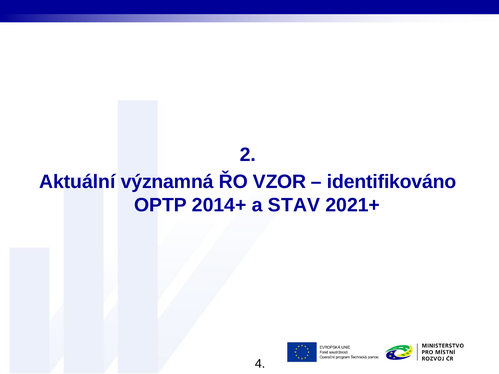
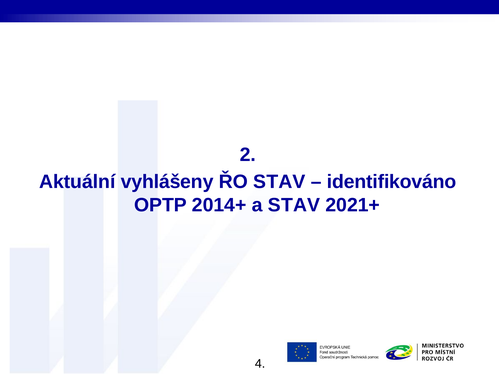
významná: významná -> vyhlášeny (167, 182)
ŘO VZOR: VZOR -> STAV (279, 182)
